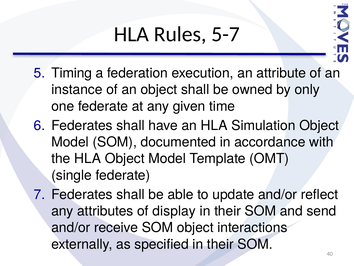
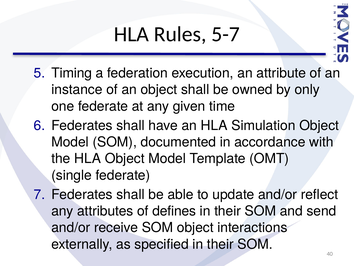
display: display -> defines (174, 211)
